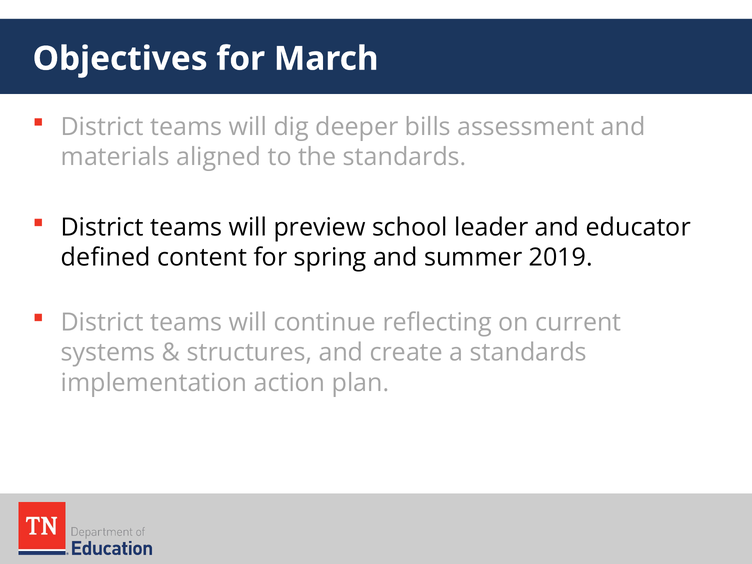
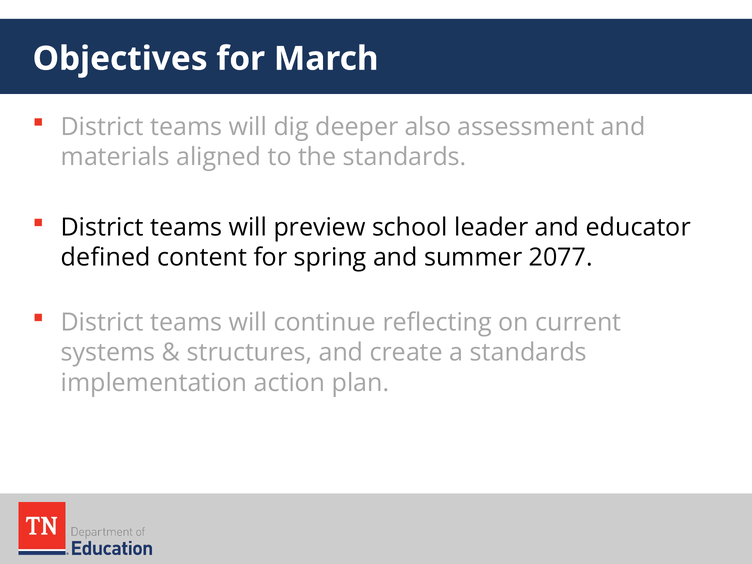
bills: bills -> also (428, 127)
2019: 2019 -> 2077 (561, 257)
